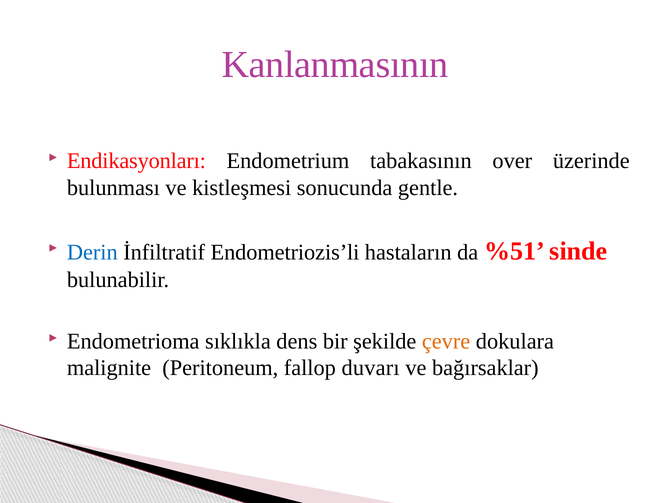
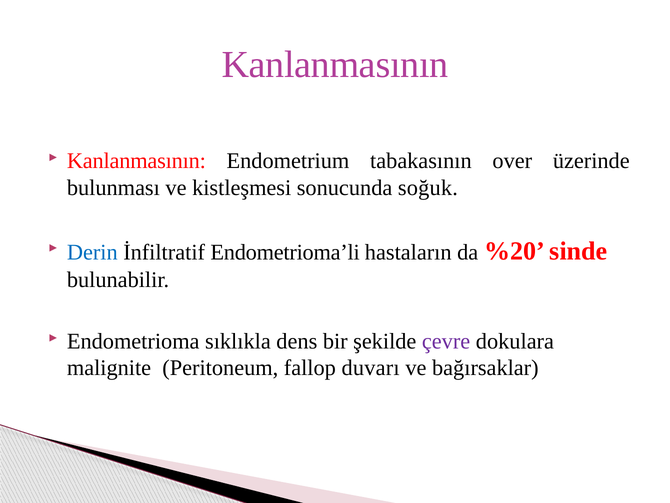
Endikasyonları: Endikasyonları -> Kanlanmasının (136, 161)
gentle: gentle -> soğuk (428, 188)
Endometriozis’li: Endometriozis’li -> Endometrioma’li (285, 252)
%51: %51 -> %20 (515, 251)
çevre colour: orange -> purple (446, 341)
